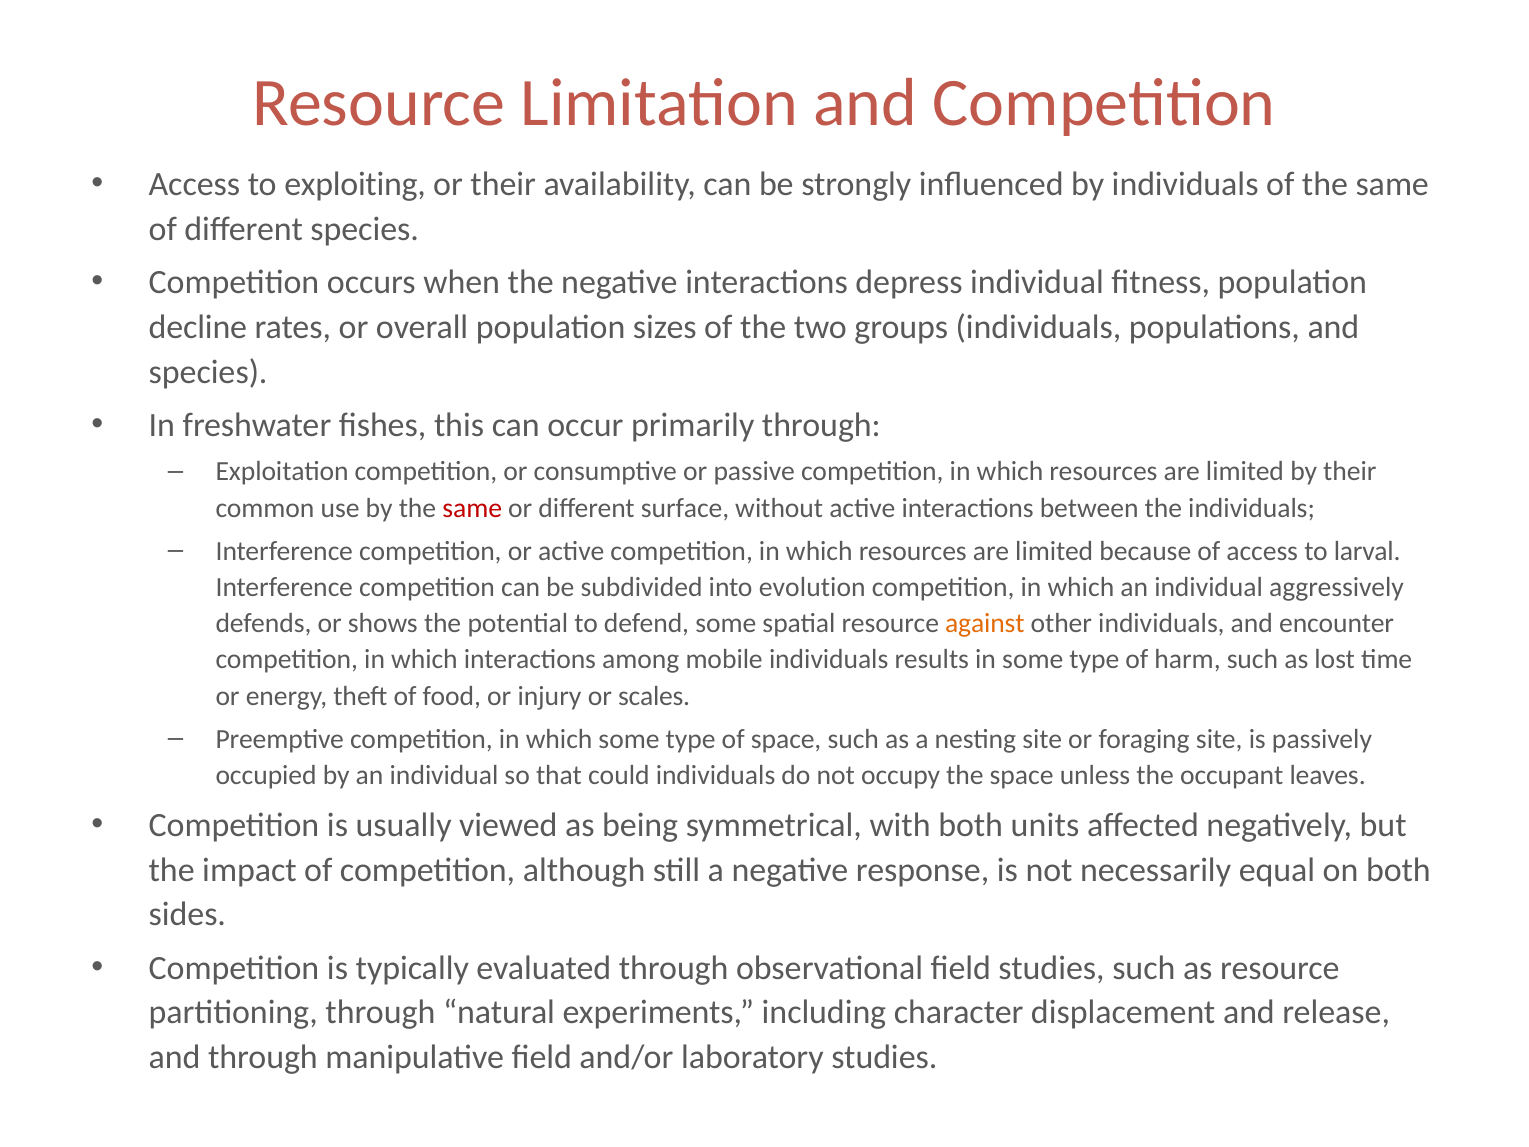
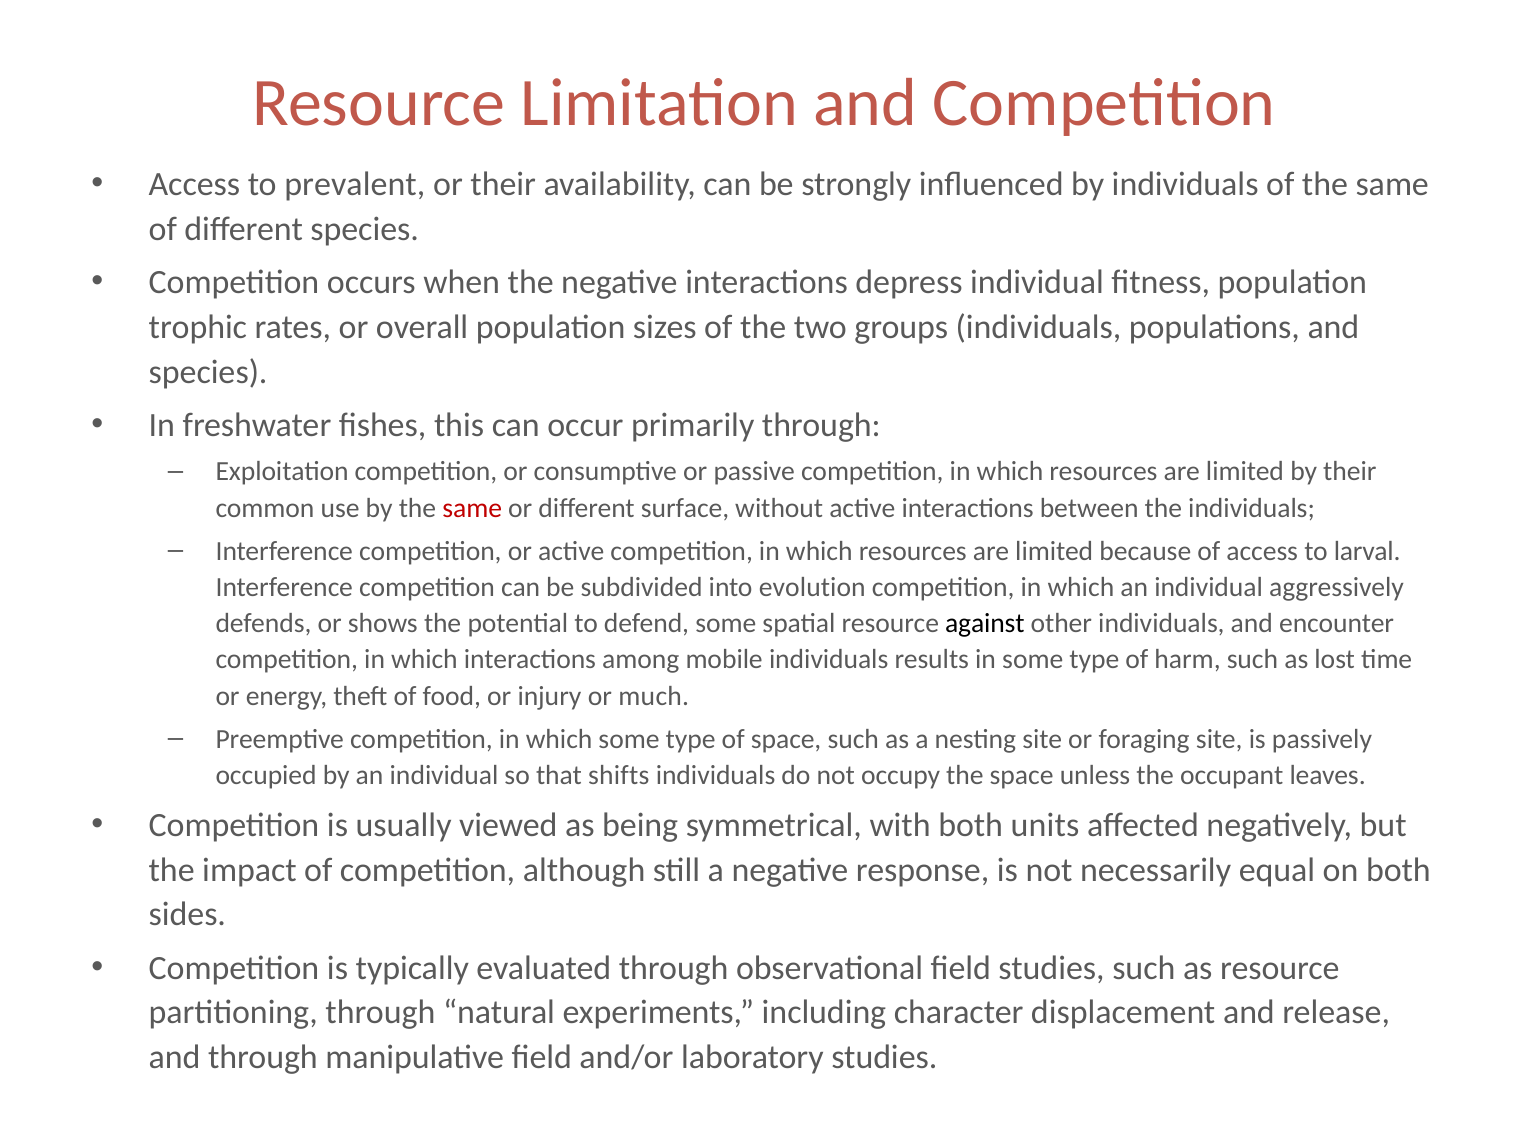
exploiting: exploiting -> prevalent (355, 184)
decline: decline -> trophic (198, 327)
against colour: orange -> black (985, 623)
scales: scales -> much (654, 696)
could: could -> shifts (619, 775)
